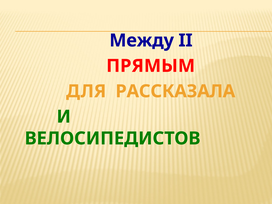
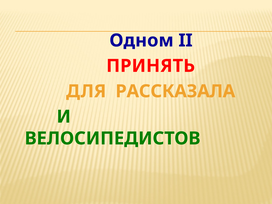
Между: Между -> Одном (142, 40)
ПРЯМЫМ: ПРЯМЫМ -> ПРИНЯТЬ (151, 66)
